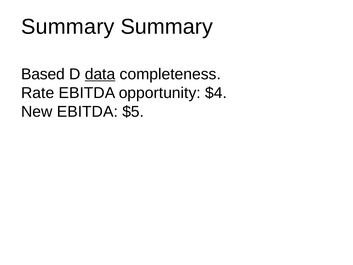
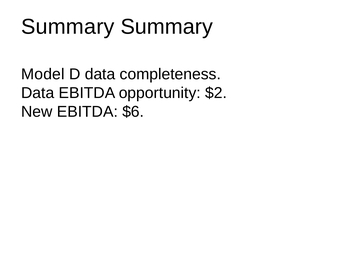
Based: Based -> Model (43, 74)
data underline: present -> none (100, 74)
Rate: Rate -> Data (38, 93)
$4: $4 -> $2 (216, 93)
$5: $5 -> $6 (133, 112)
